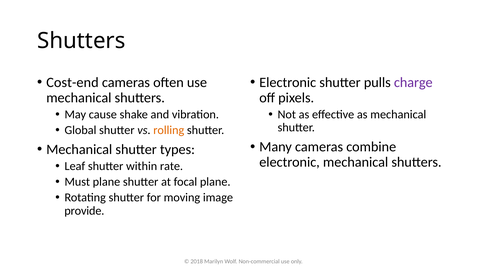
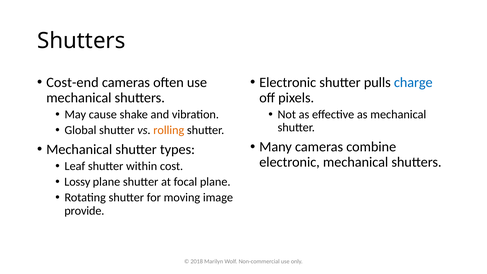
charge colour: purple -> blue (413, 82)
rate: rate -> cost (172, 166)
Must: Must -> Lossy (77, 182)
